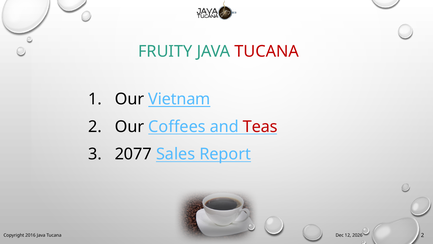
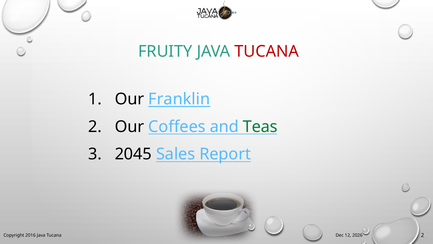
Vietnam: Vietnam -> Franklin (179, 99)
Teas colour: red -> green (260, 126)
2077: 2077 -> 2045 (133, 154)
